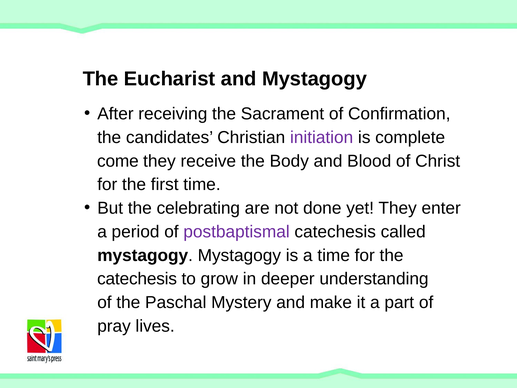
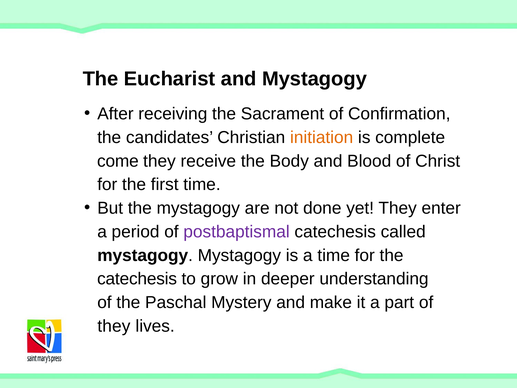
initiation colour: purple -> orange (322, 137)
the celebrating: celebrating -> mystagogy (198, 208)
pray: pray -> they (114, 326)
